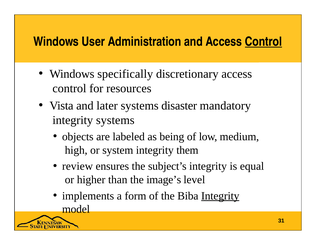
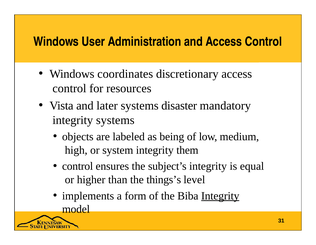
Control underline: present -> none (263, 42)
specifically: specifically -> coordinates (125, 74)
review: review -> control (78, 166)
image’s: image’s -> things’s (164, 179)
